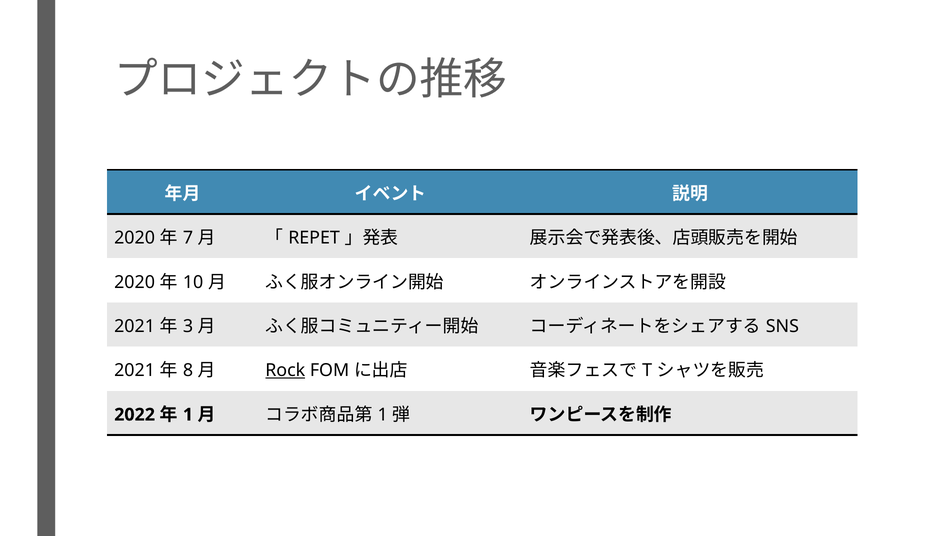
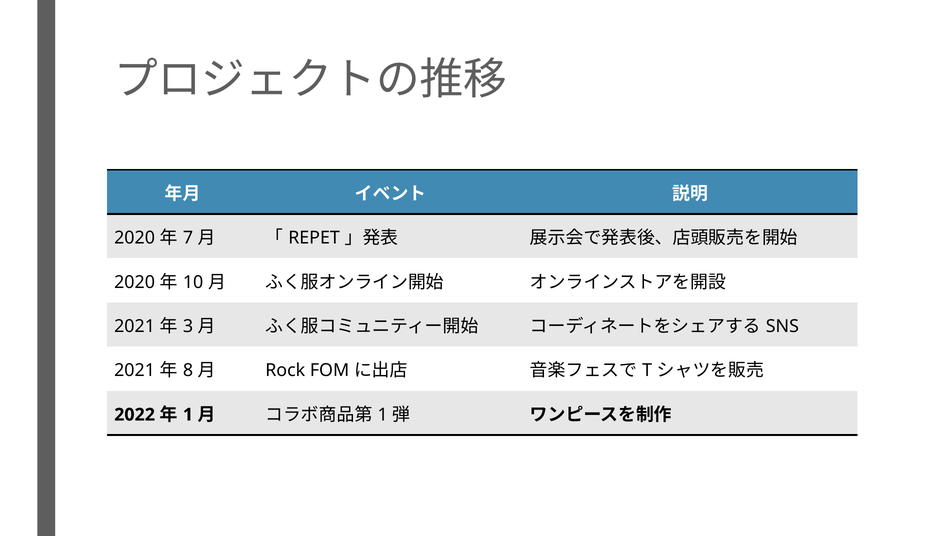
Rock underline: present -> none (285, 370)
